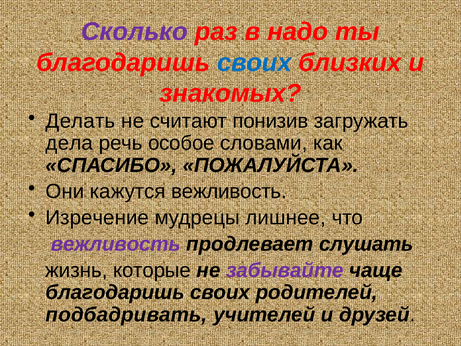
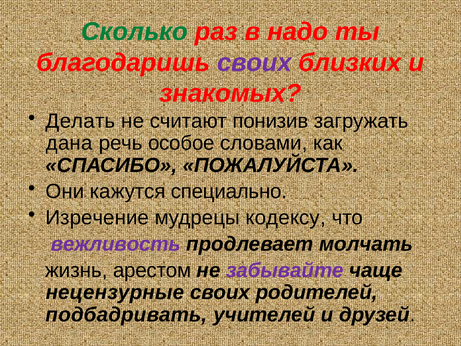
Сколько colour: purple -> green (134, 32)
своих colour: blue -> purple (254, 63)
дела: дела -> дана (69, 143)
кажутся вежливость: вежливость -> специально (229, 191)
лишнее: лишнее -> кодексу (286, 218)
слушать: слушать -> молчать (366, 244)
которые: которые -> арестом (152, 270)
благодаришь: благодаришь -> нецензурные (115, 292)
